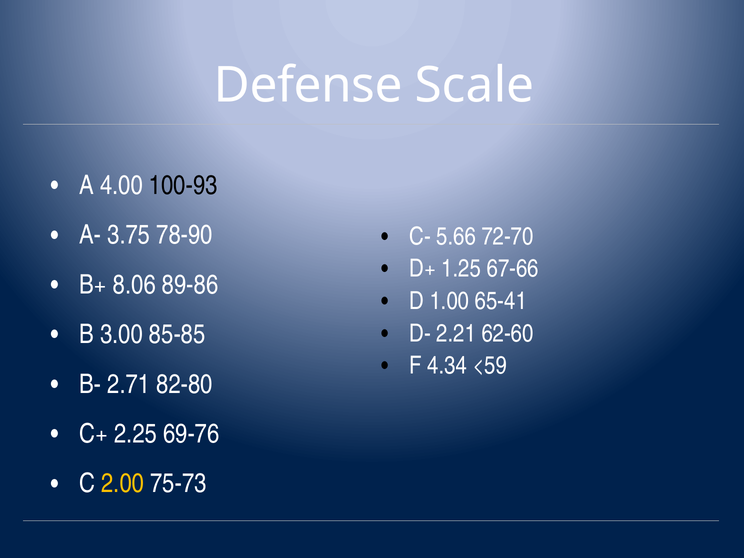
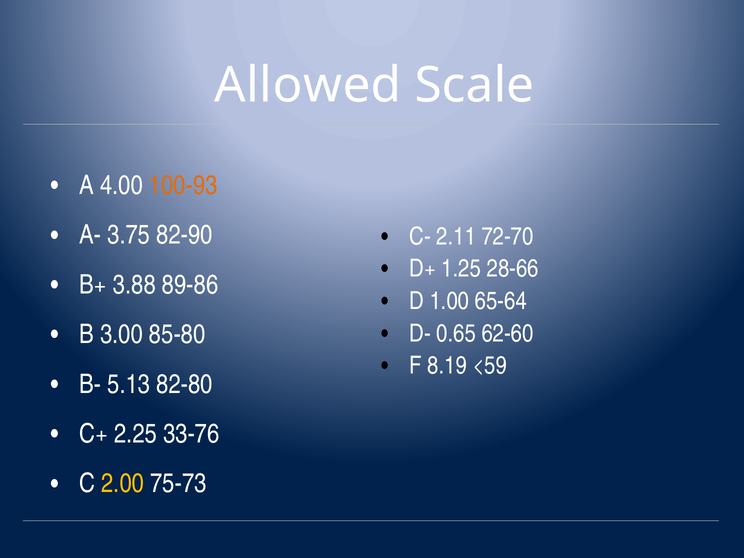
Defense: Defense -> Allowed (308, 85)
100-93 colour: black -> orange (183, 185)
78-90: 78-90 -> 82-90 (185, 235)
5.66: 5.66 -> 2.11 (456, 236)
67-66: 67-66 -> 28-66 (513, 269)
8.06: 8.06 -> 3.88 (134, 285)
65-41: 65-41 -> 65-64 (501, 301)
2.21: 2.21 -> 0.65 (456, 333)
85-85: 85-85 -> 85-80 (177, 334)
4.34: 4.34 -> 8.19 (447, 366)
2.71: 2.71 -> 5.13 (129, 384)
69-76: 69-76 -> 33-76 (191, 434)
